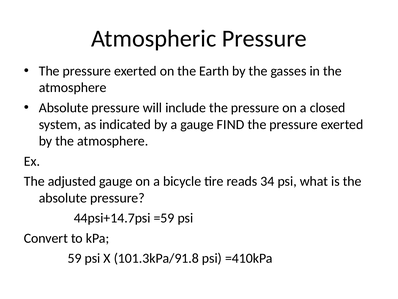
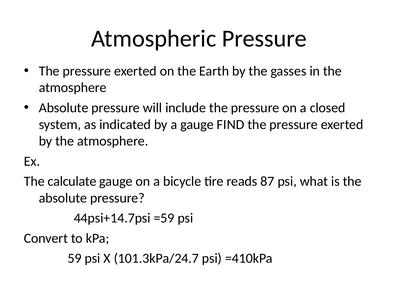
adjusted: adjusted -> calculate (72, 181)
34: 34 -> 87 (267, 181)
101.3kPa/91.8: 101.3kPa/91.8 -> 101.3kPa/24.7 (156, 258)
